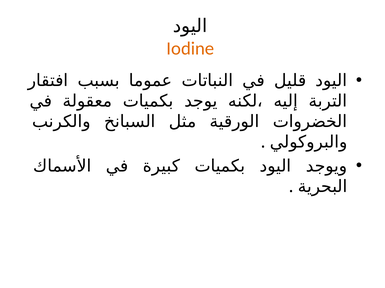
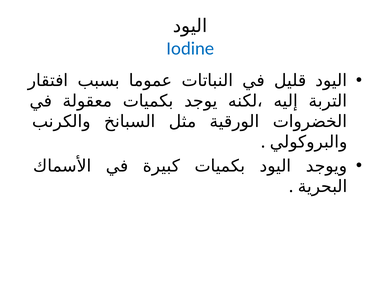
Iodine colour: orange -> blue (190, 48)
